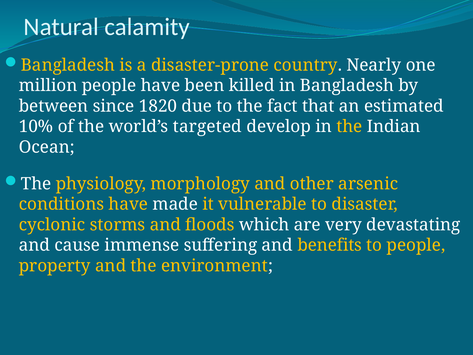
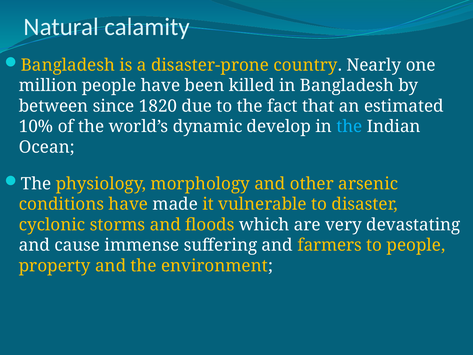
targeted: targeted -> dynamic (208, 126)
the colour: yellow -> light blue (349, 126)
benefits: benefits -> farmers (330, 245)
